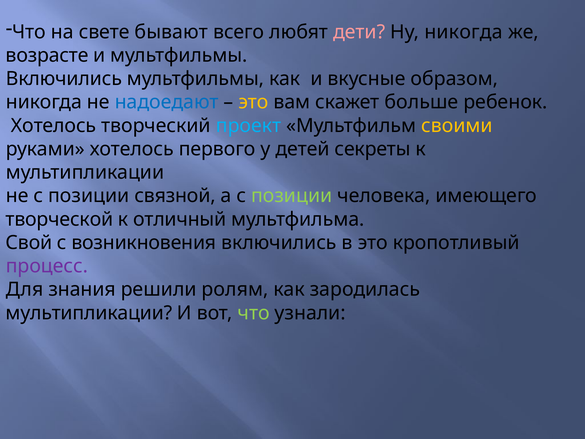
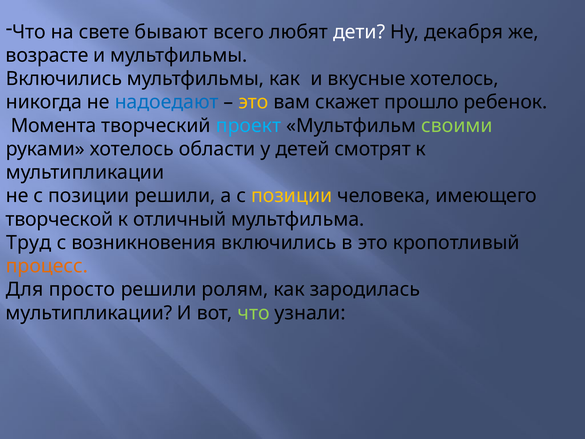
дети colour: pink -> white (359, 32)
Ну никогда: никогда -> декабря (464, 32)
вкусные образом: образом -> хотелось (454, 79)
больше: больше -> прошло (422, 102)
Хотелось: Хотелось -> Момента (54, 126)
своими colour: yellow -> light green (457, 126)
первого: первого -> области (217, 149)
секреты: секреты -> смотрят (373, 149)
позиции связной: связной -> решили (175, 196)
позиции colour: light green -> yellow (292, 196)
Свой: Свой -> Труд (29, 243)
процесс colour: purple -> orange (47, 266)
знания: знания -> просто (82, 289)
